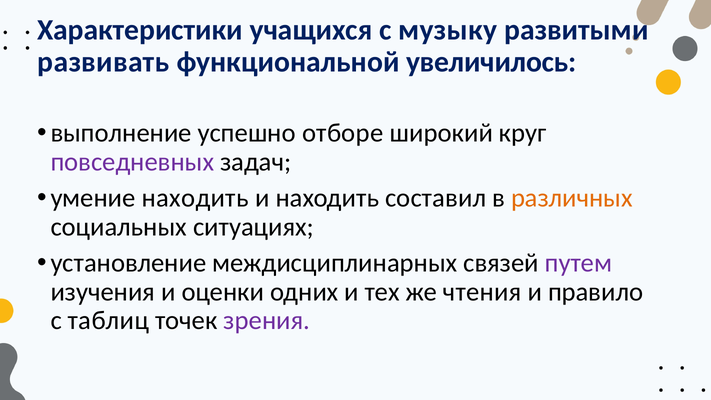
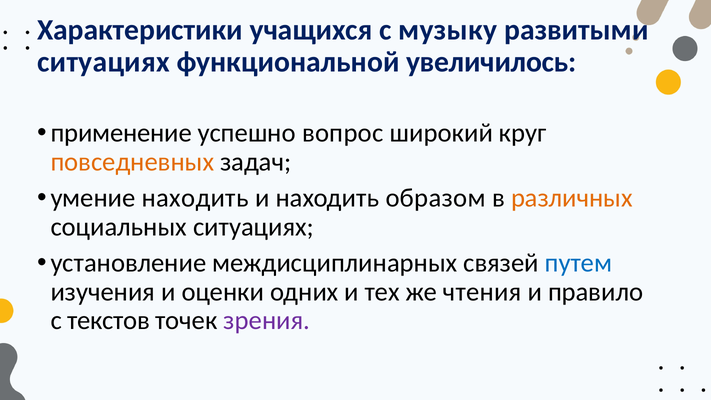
развивать: развивать -> ситуациях (103, 62)
выполнение: выполнение -> применение (121, 133)
отборе: отборе -> вопрос (343, 133)
повседневных colour: purple -> orange (132, 162)
составил: составил -> образом (436, 198)
путем colour: purple -> blue (578, 263)
таблиц: таблиц -> текстов (109, 321)
